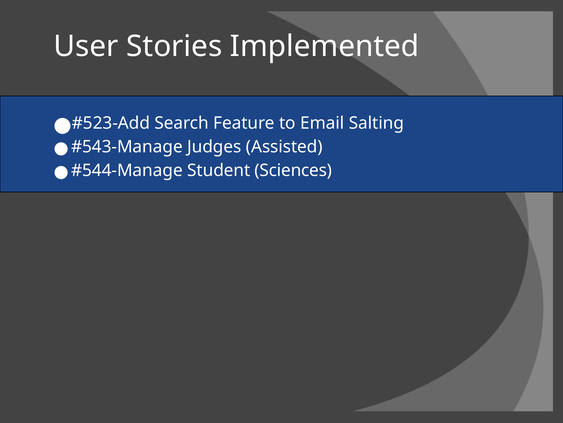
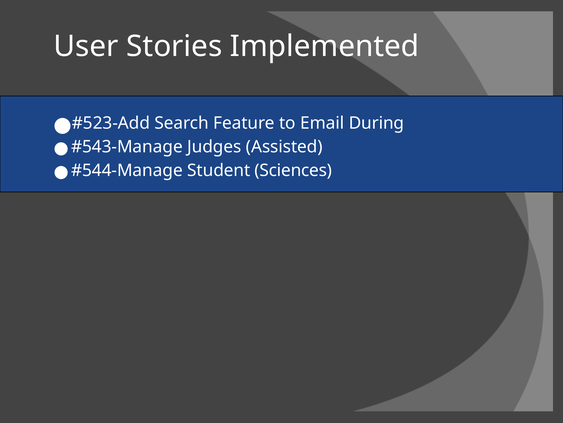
Salting: Salting -> During (376, 123)
